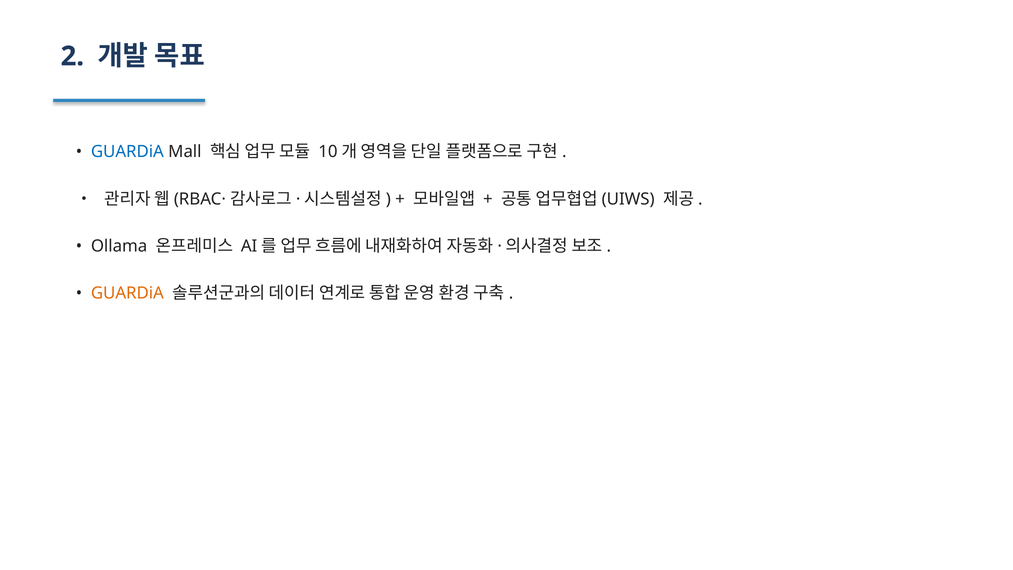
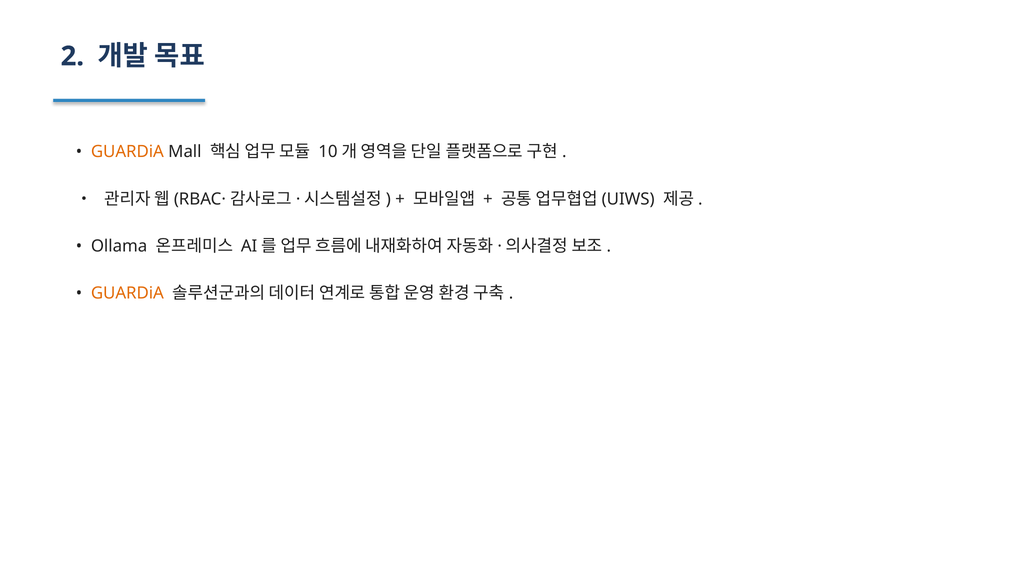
GUARDiA colour: blue -> orange (127, 152)
